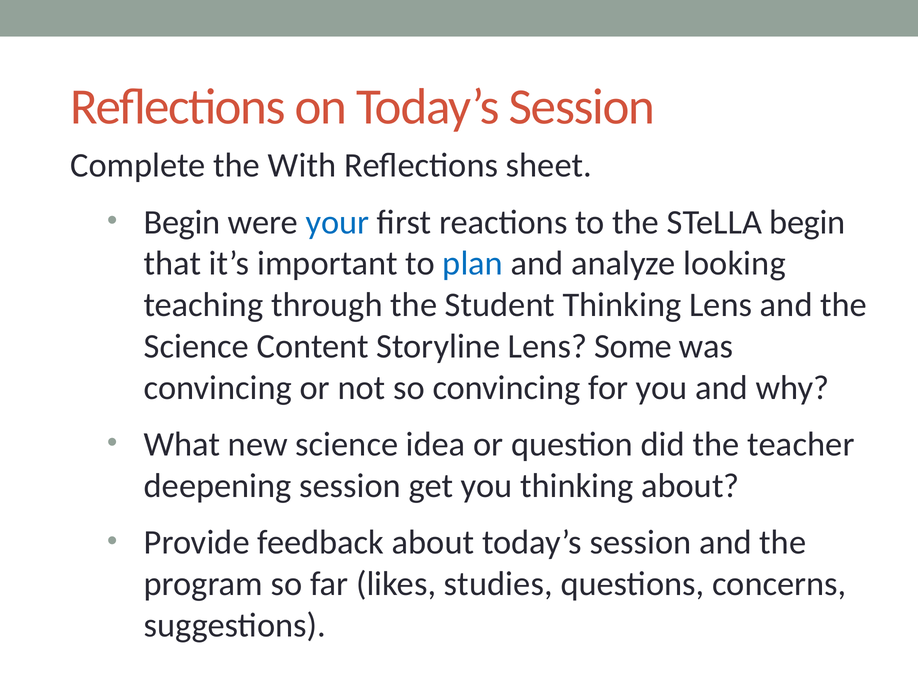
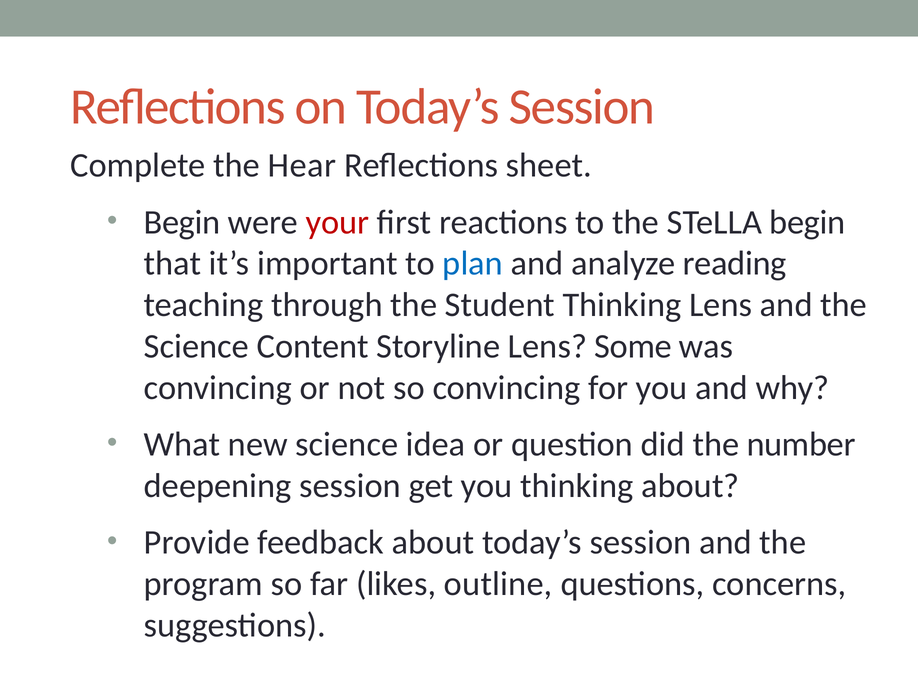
With: With -> Hear (302, 165)
your colour: blue -> red (338, 222)
looking: looking -> reading (735, 263)
teacher: teacher -> number (801, 444)
studies: studies -> outline (498, 583)
